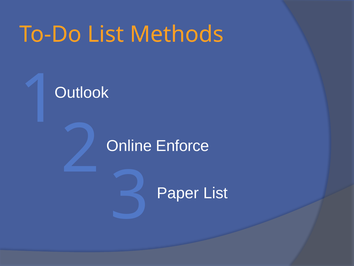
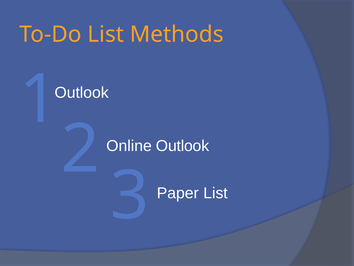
Online Enforce: Enforce -> Outlook (183, 146)
